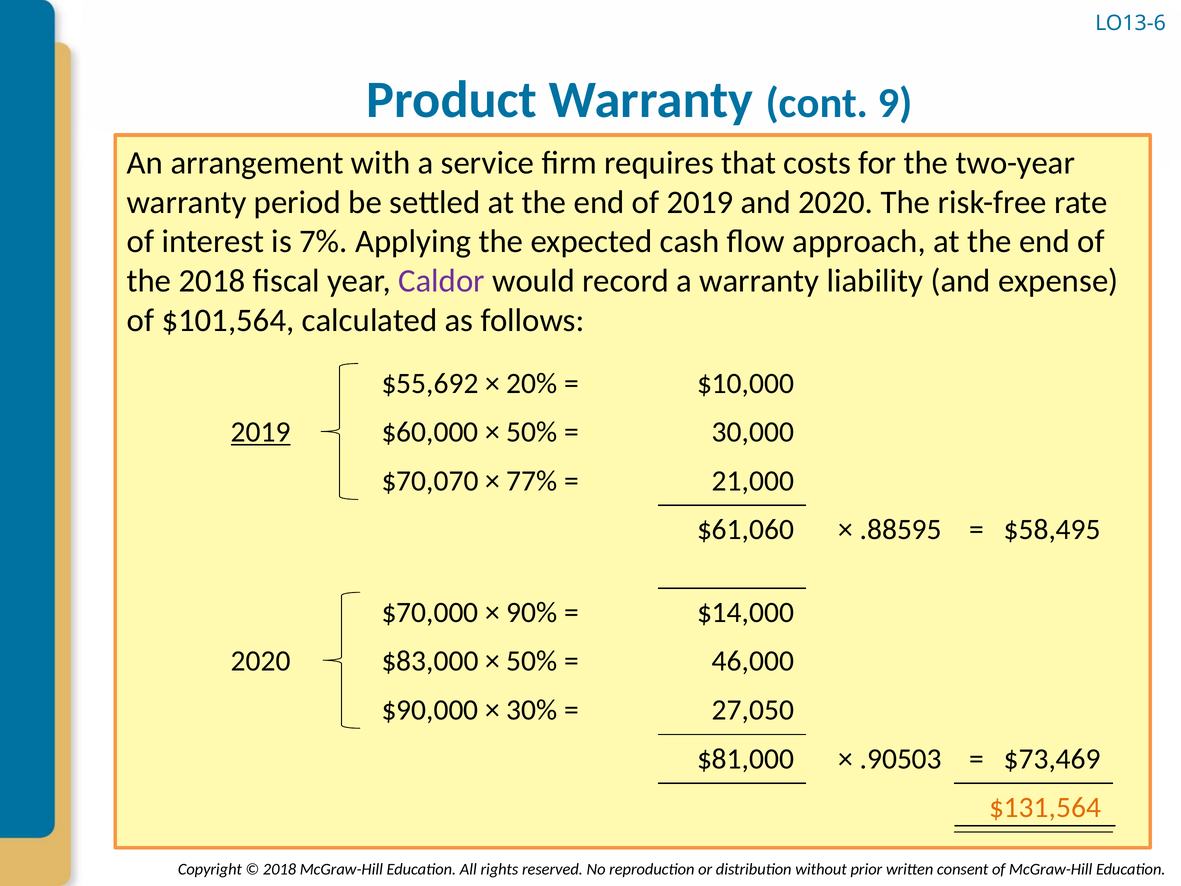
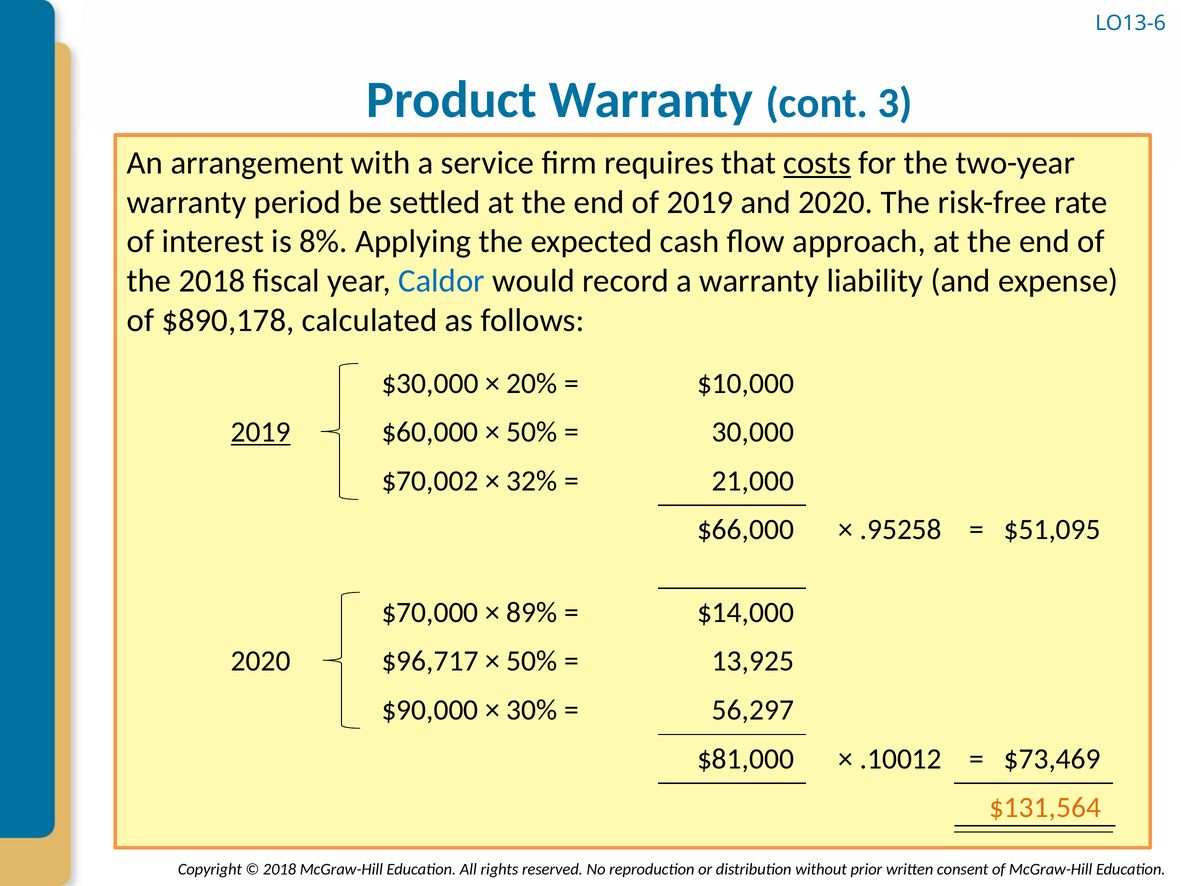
9: 9 -> 3 (895, 103)
costs underline: none -> present (817, 163)
7%: 7% -> 8% (323, 242)
Caldor colour: purple -> blue (442, 281)
$101,564: $101,564 -> $890,178 (228, 320)
$55,692: $55,692 -> $30,000 (430, 383)
$70,070: $70,070 -> $70,002 (430, 481)
77%: 77% -> 32% (532, 481)
$61,060: $61,060 -> $66,000 (745, 530)
.88595: .88595 -> .95258 (901, 530)
$58,495: $58,495 -> $51,095 (1052, 530)
90%: 90% -> 89% (532, 612)
$83,000: $83,000 -> $96,717 (430, 661)
46,000: 46,000 -> 13,925 (753, 661)
27,050: 27,050 -> 56,297 (753, 710)
.90503: .90503 -> .10012 (901, 759)
